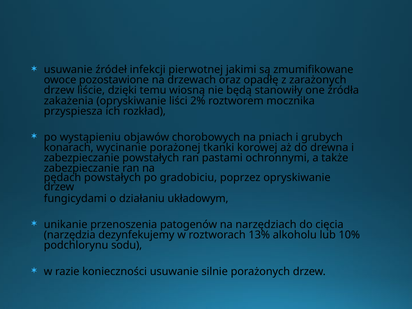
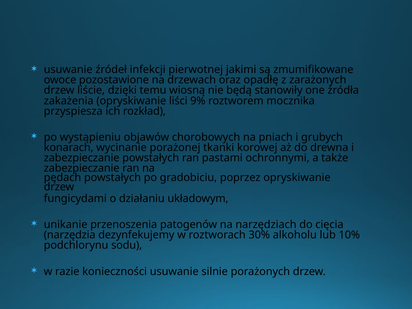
2%: 2% -> 9% (198, 101)
13%: 13% -> 30% (259, 235)
